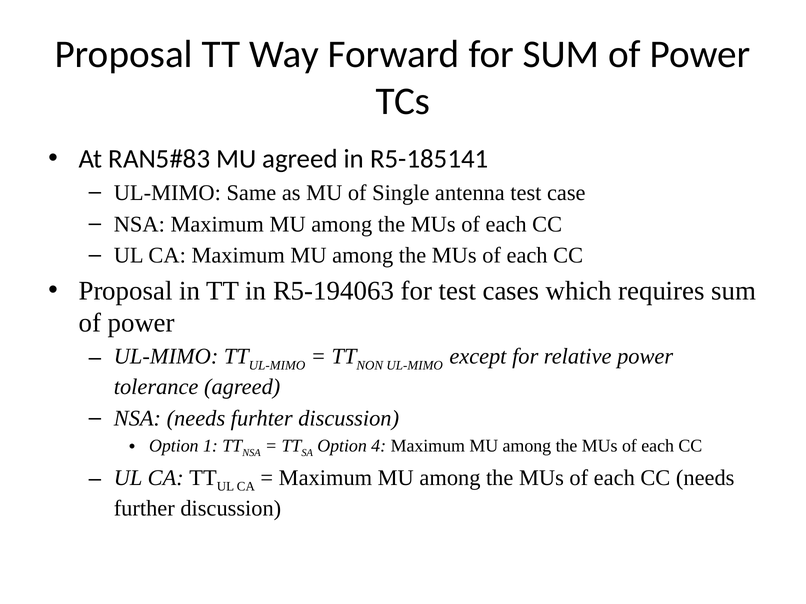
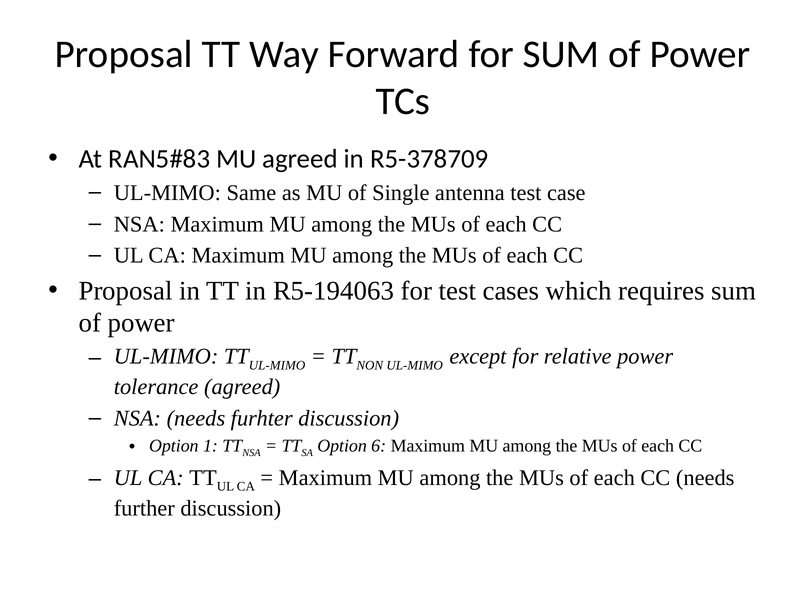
R5-185141: R5-185141 -> R5-378709 (429, 159)
4: 4 -> 6 (379, 446)
